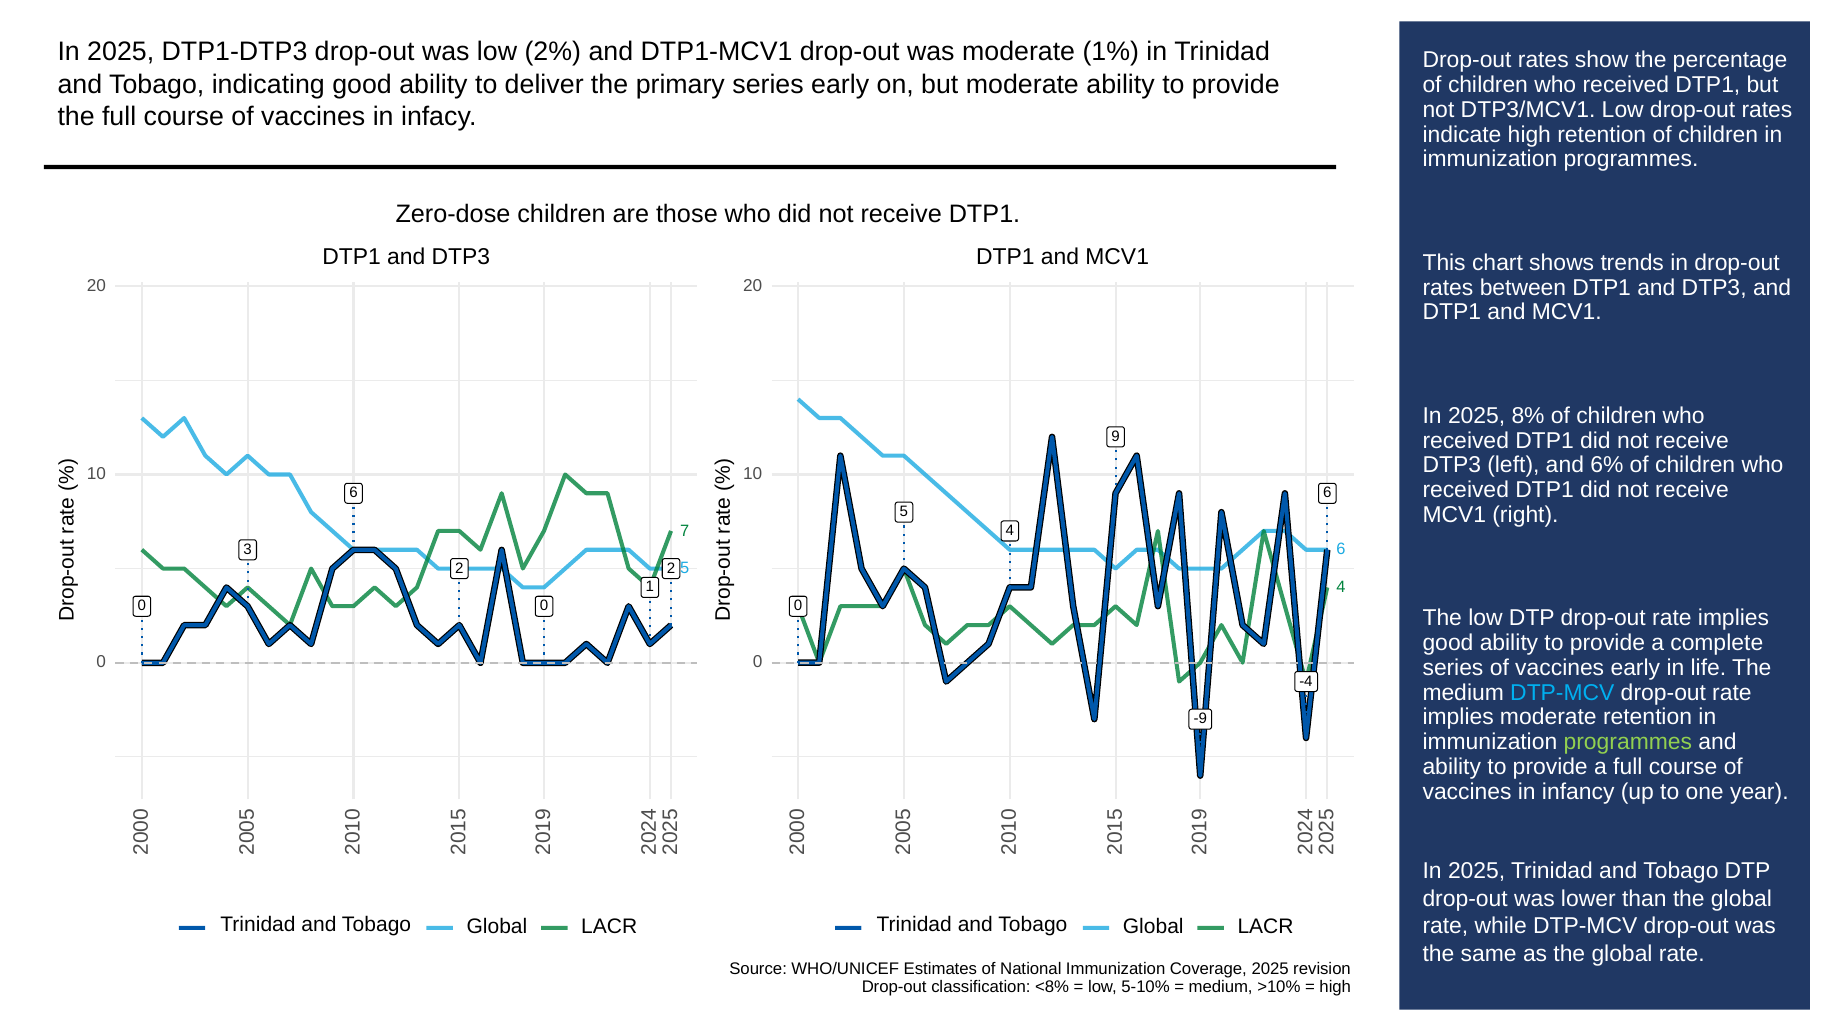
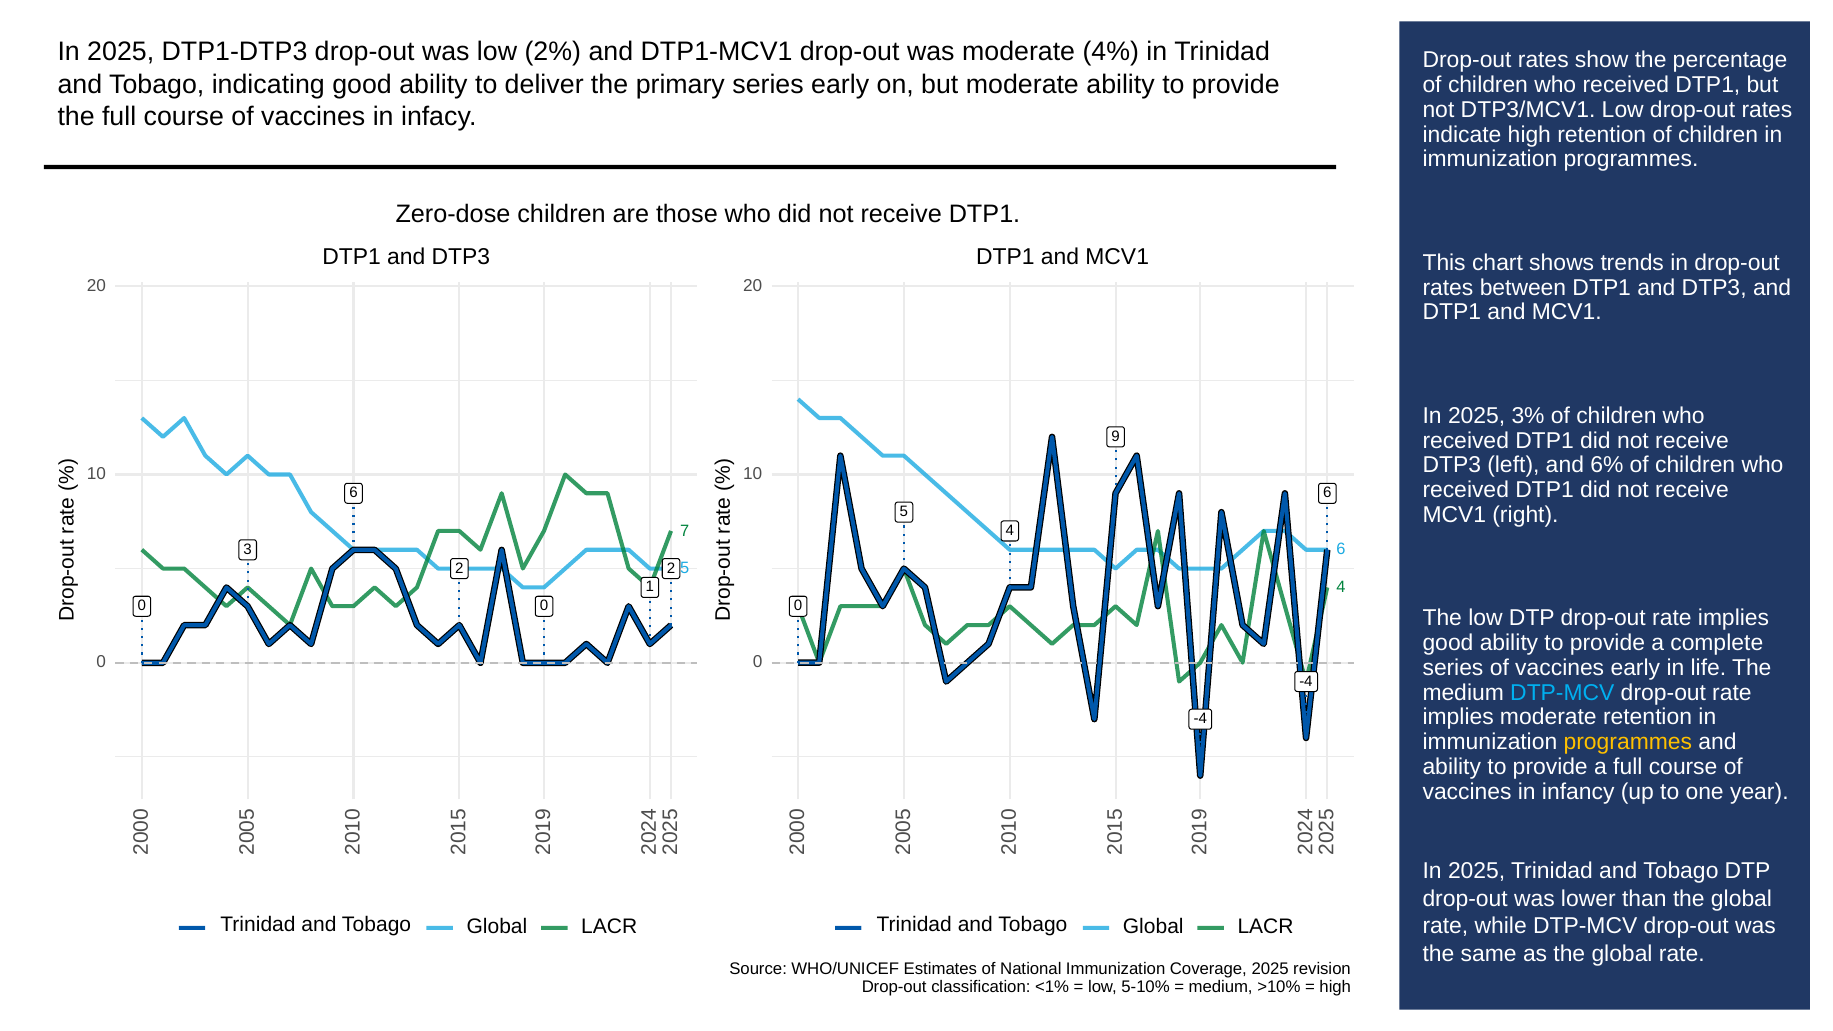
1%: 1% -> 4% (1111, 52)
8%: 8% -> 3% (1528, 416)
-9: -9 -> -4 (1200, 719)
programmes colour: light green -> yellow (1628, 742)
<8%: <8% -> <1% (1052, 987)
